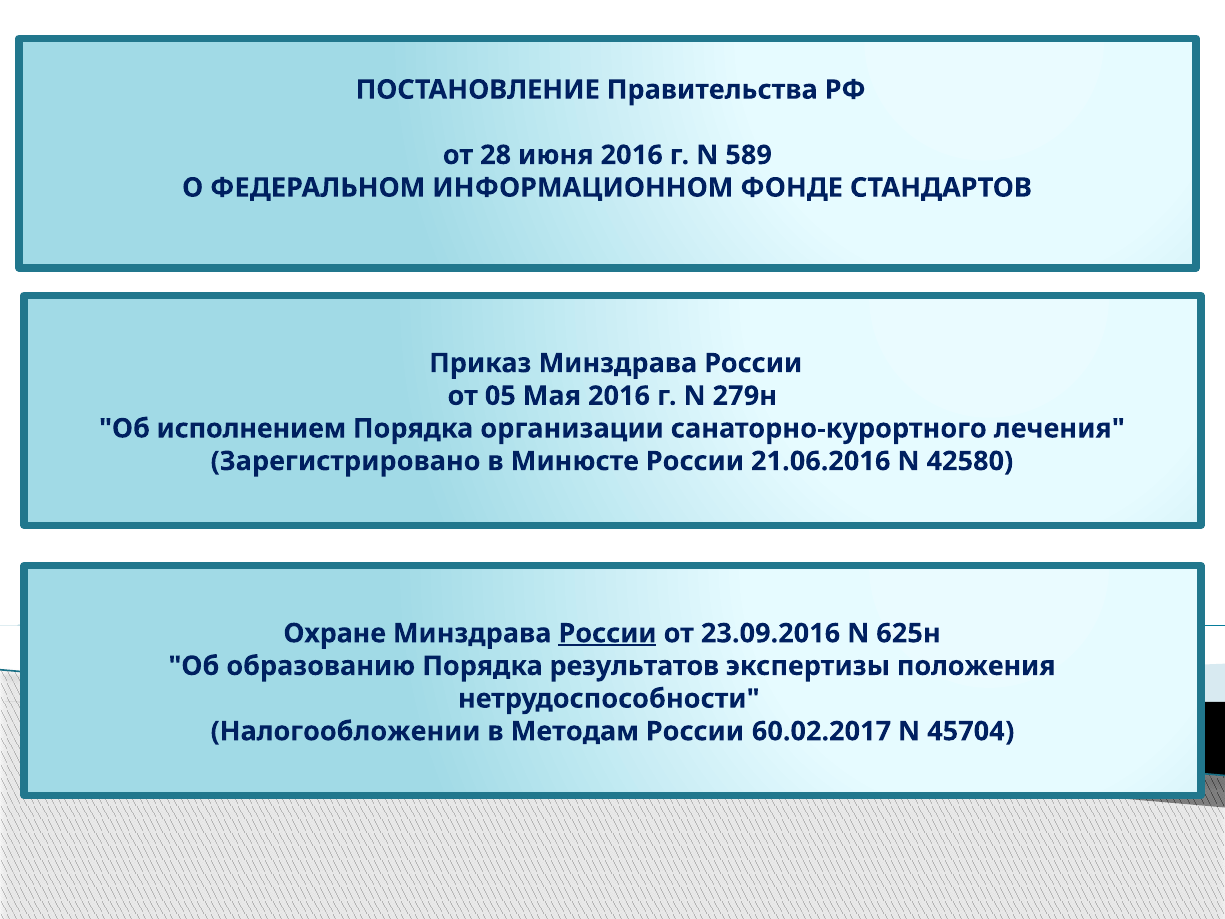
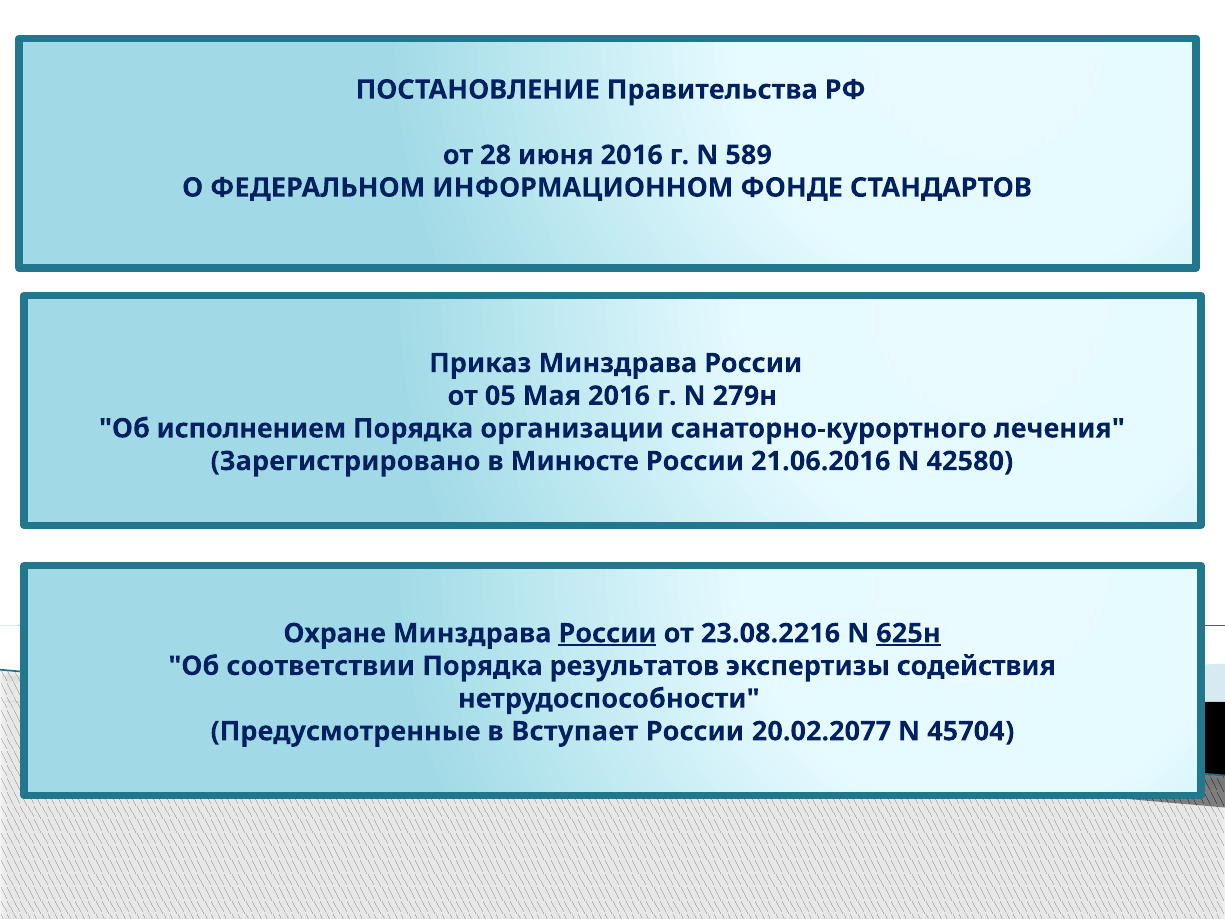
23.09.2016: 23.09.2016 -> 23.08.2216 (771, 633)
625н underline: none -> present (909, 633)
образованию: образованию -> соответствии (321, 666)
положения: положения -> содействия (976, 666)
Налогообложении: Налогообложении -> Предусмотренные (346, 731)
Методам: Методам -> Вступает (575, 731)
60.02.2017: 60.02.2017 -> 20.02.2077 (822, 731)
